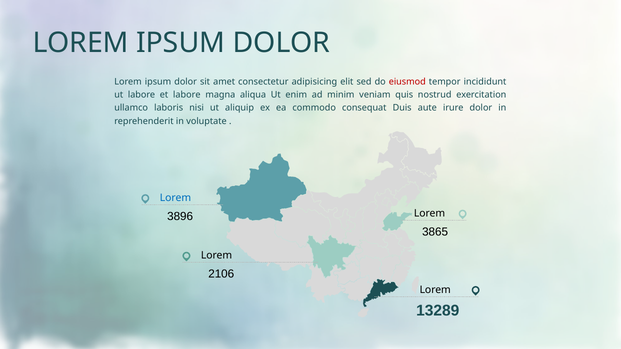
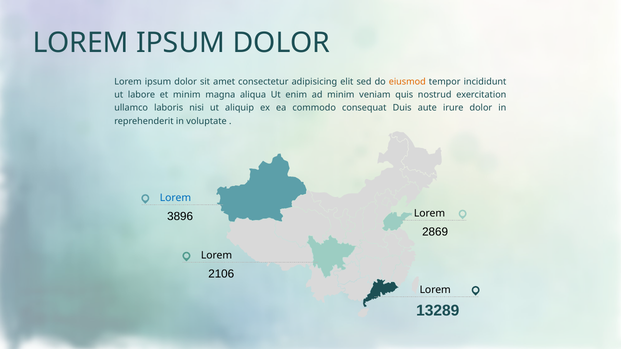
eiusmod colour: red -> orange (407, 82)
et labore: labore -> minim (187, 95)
3865: 3865 -> 2869 (435, 232)
